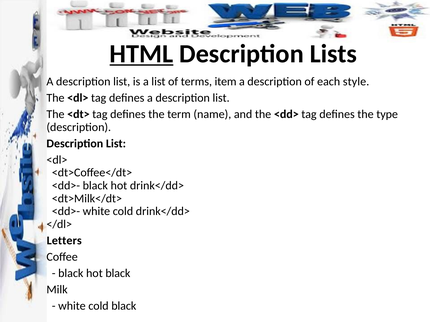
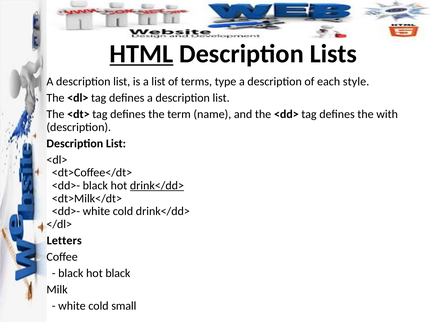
item: item -> type (226, 82)
type: type -> with (387, 114)
drink</dd> underline: none -> present (157, 186)
cold black: black -> small (124, 306)
